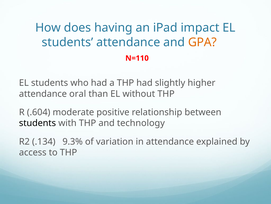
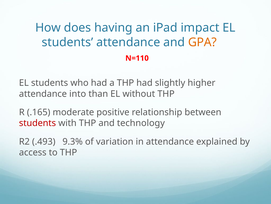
oral: oral -> into (78, 94)
.604: .604 -> .165 (39, 112)
students colour: black -> red (37, 123)
.134: .134 -> .493 (44, 141)
